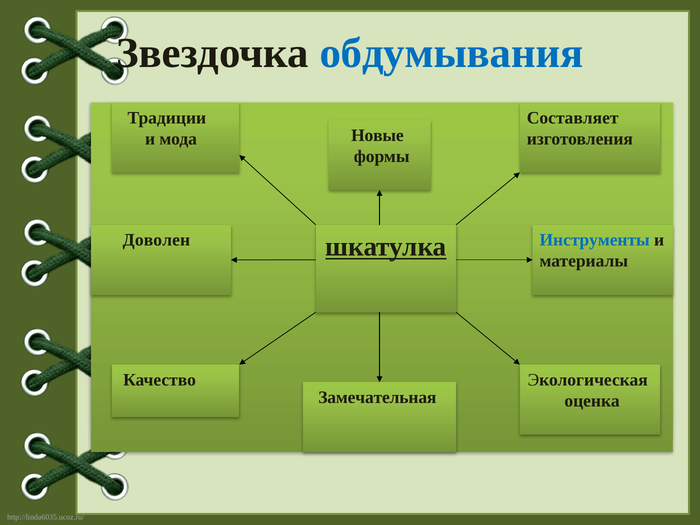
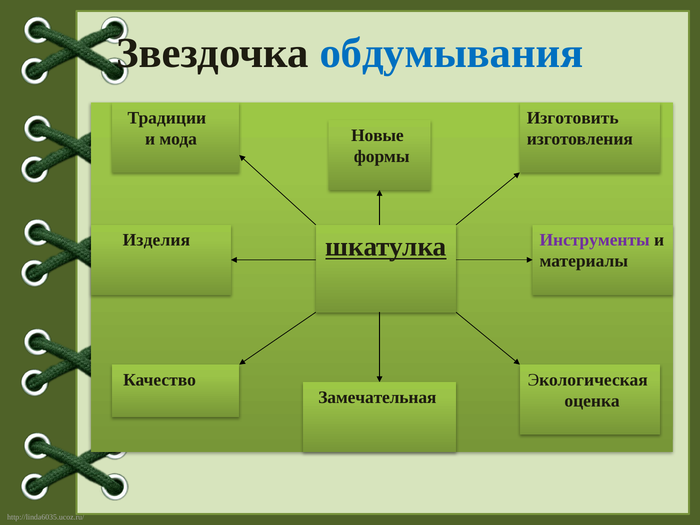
Составляет: Составляет -> Изготовить (573, 118)
Доволен: Доволен -> Изделия (156, 240)
Инструменты colour: blue -> purple (595, 240)
